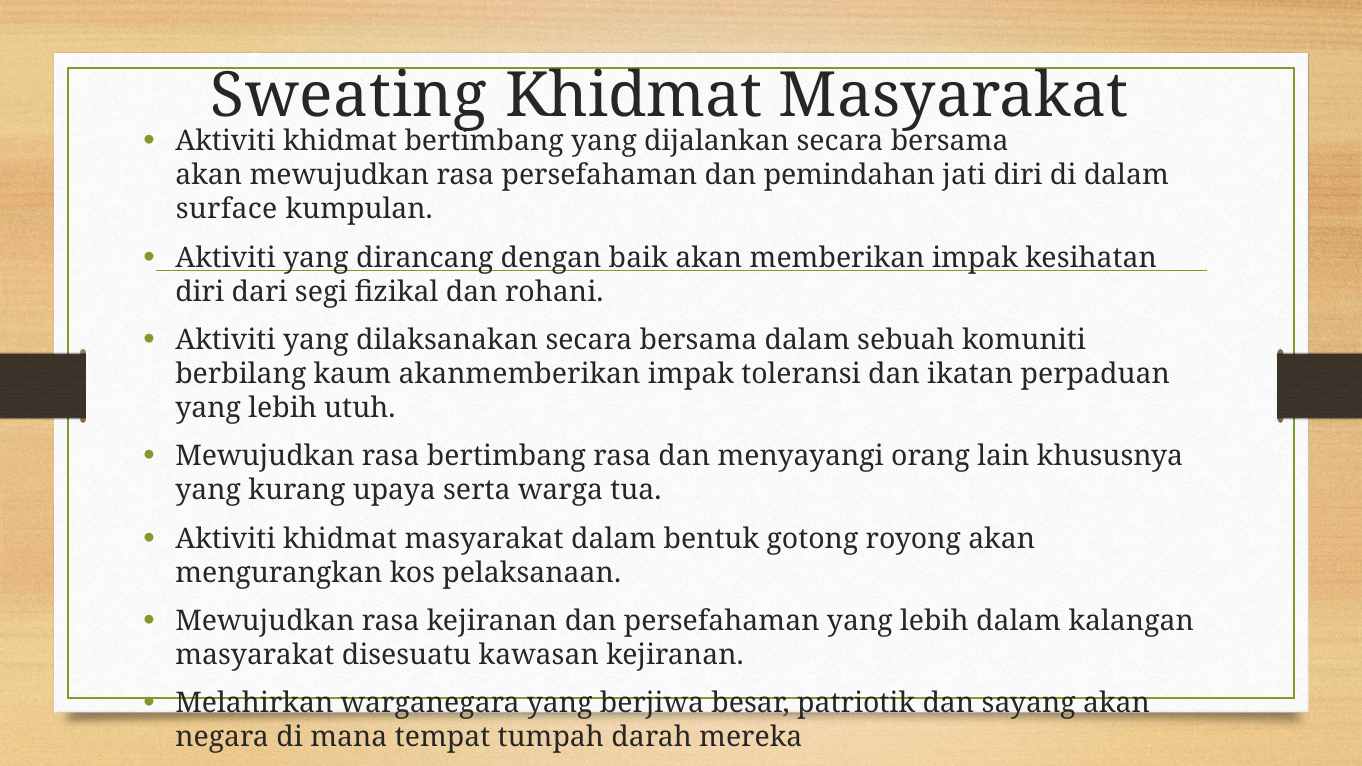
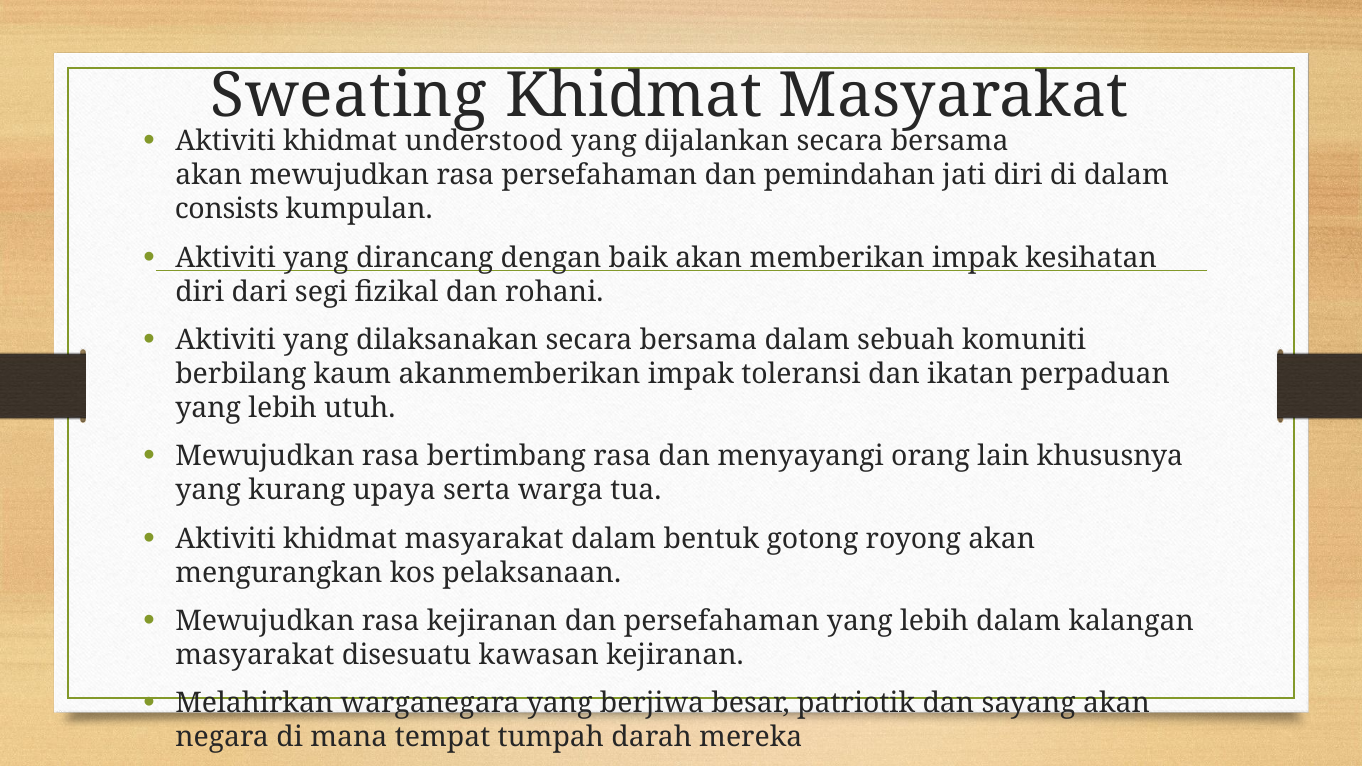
khidmat bertimbang: bertimbang -> understood (484, 141)
surface: surface -> consists (227, 210)
